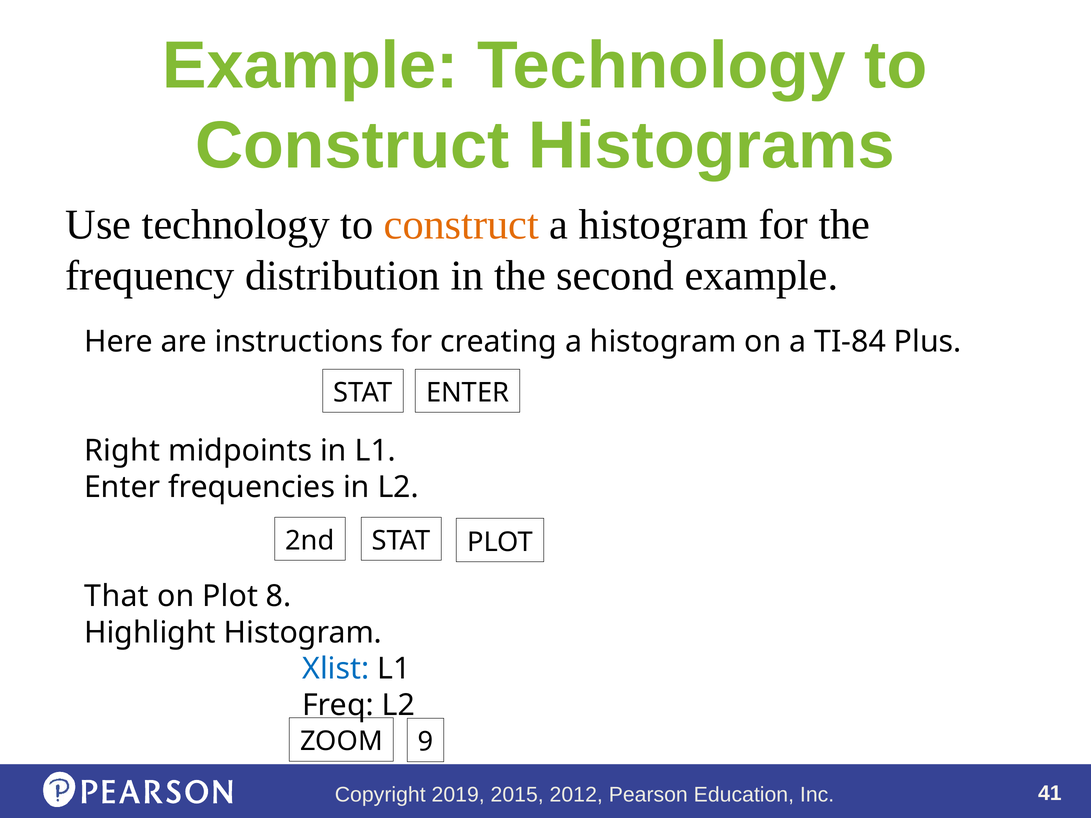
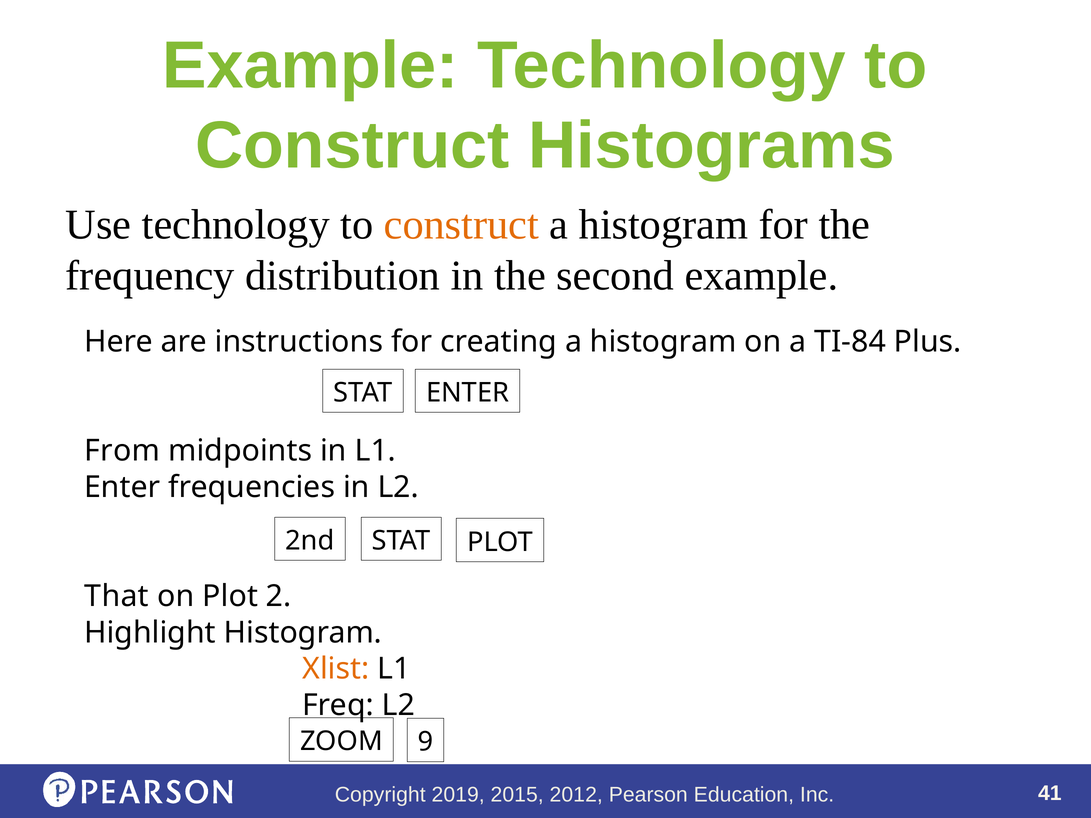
Right: Right -> From (122, 451)
8: 8 -> 2 (279, 596)
Xlist colour: blue -> orange (336, 669)
